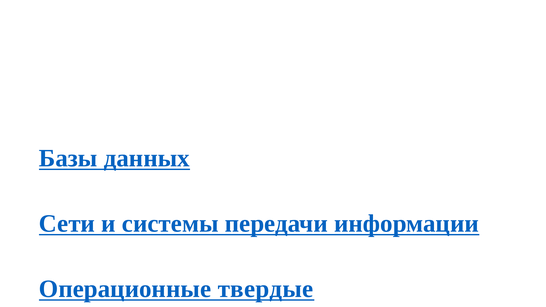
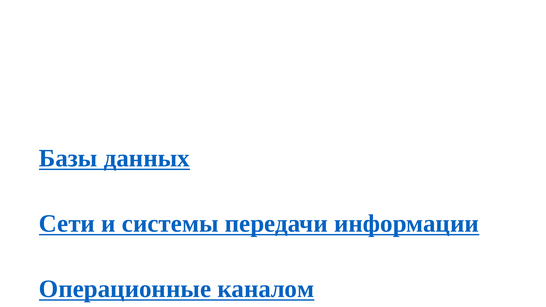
твердые: твердые -> каналом (266, 289)
